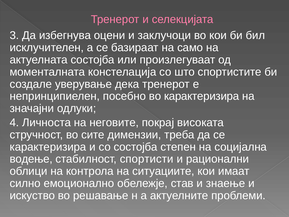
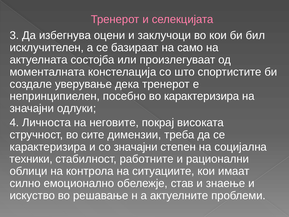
со состојба: состојба -> значајни (136, 147)
водење: водење -> техники (31, 159)
спортисти: спортисти -> работните (147, 159)
